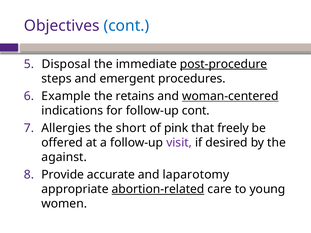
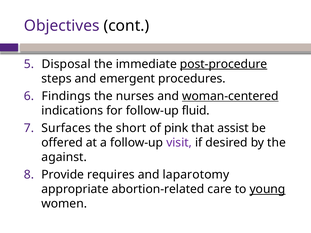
cont colour: blue -> black (126, 26)
Example: Example -> Findings (66, 96)
retains: retains -> nurses (135, 96)
follow-up cont: cont -> fluid (196, 111)
Allergies: Allergies -> Surfaces (66, 128)
freely: freely -> assist (233, 128)
accurate: accurate -> requires (111, 175)
abortion-related underline: present -> none (158, 189)
young underline: none -> present (267, 189)
